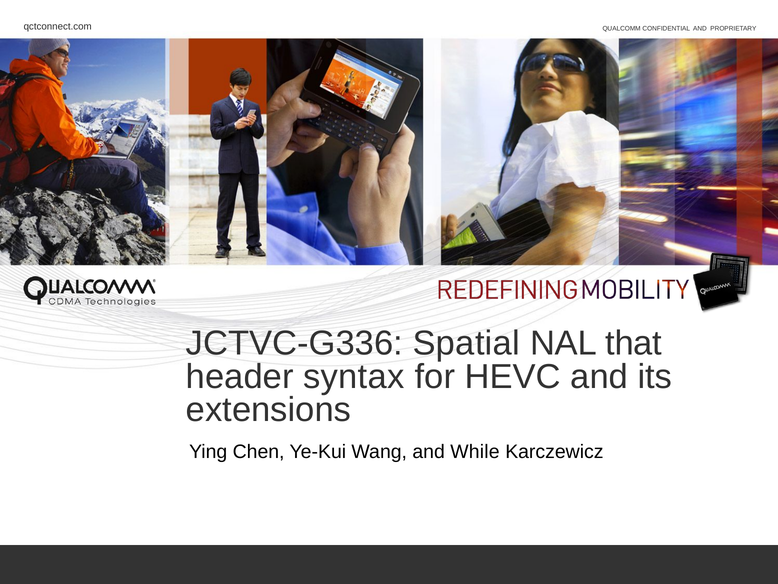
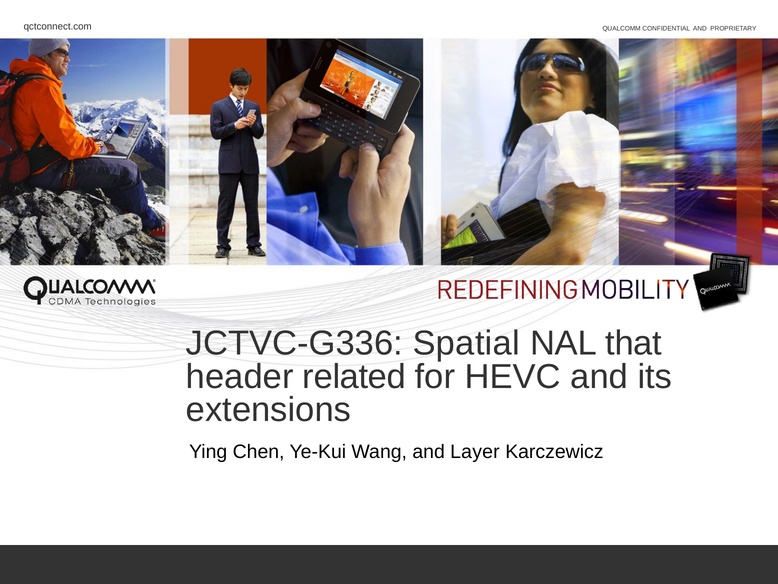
syntax: syntax -> related (354, 376)
While: While -> Layer (475, 451)
